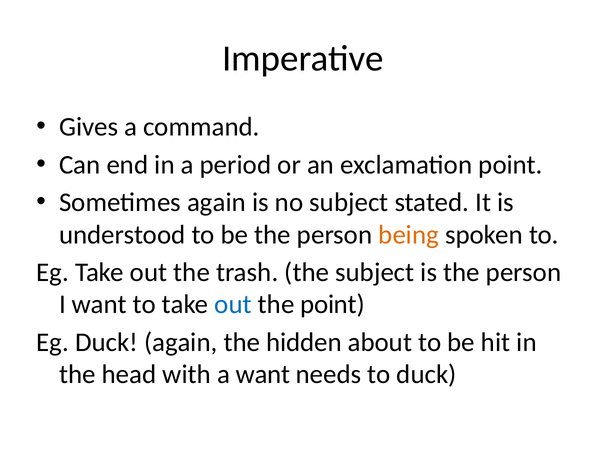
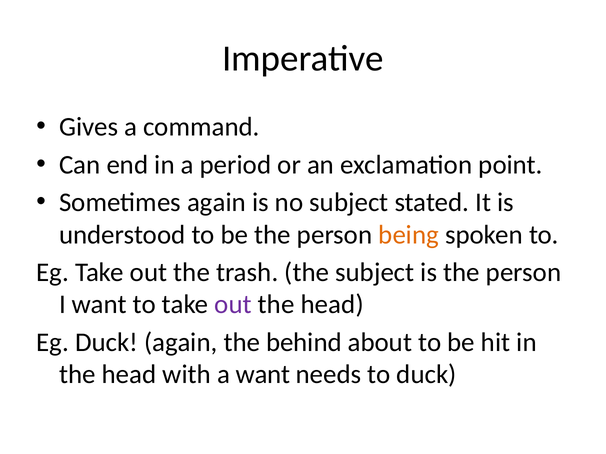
out colour: blue -> purple (233, 305)
point: point -> head (332, 305)
hidden: hidden -> behind (304, 343)
